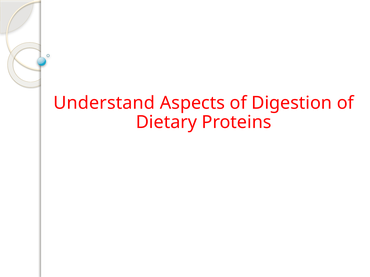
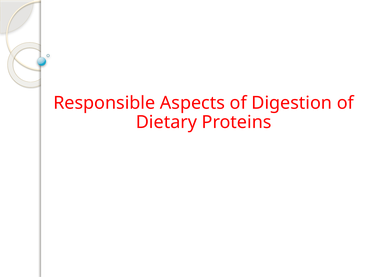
Understand: Understand -> Responsible (104, 103)
